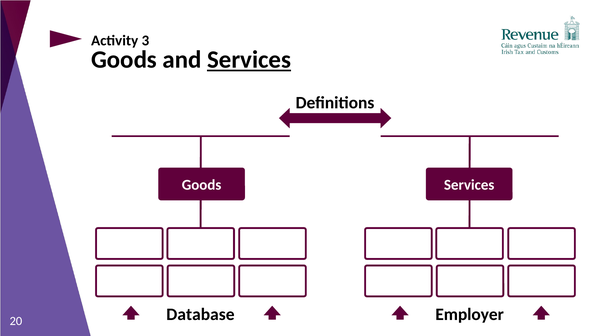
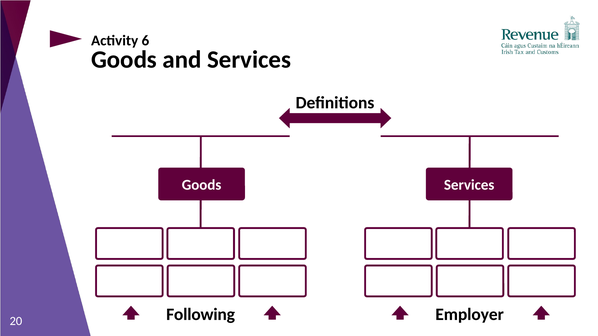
3: 3 -> 6 (145, 41)
Services underline: present -> none (249, 60)
Database: Database -> Following (201, 315)
